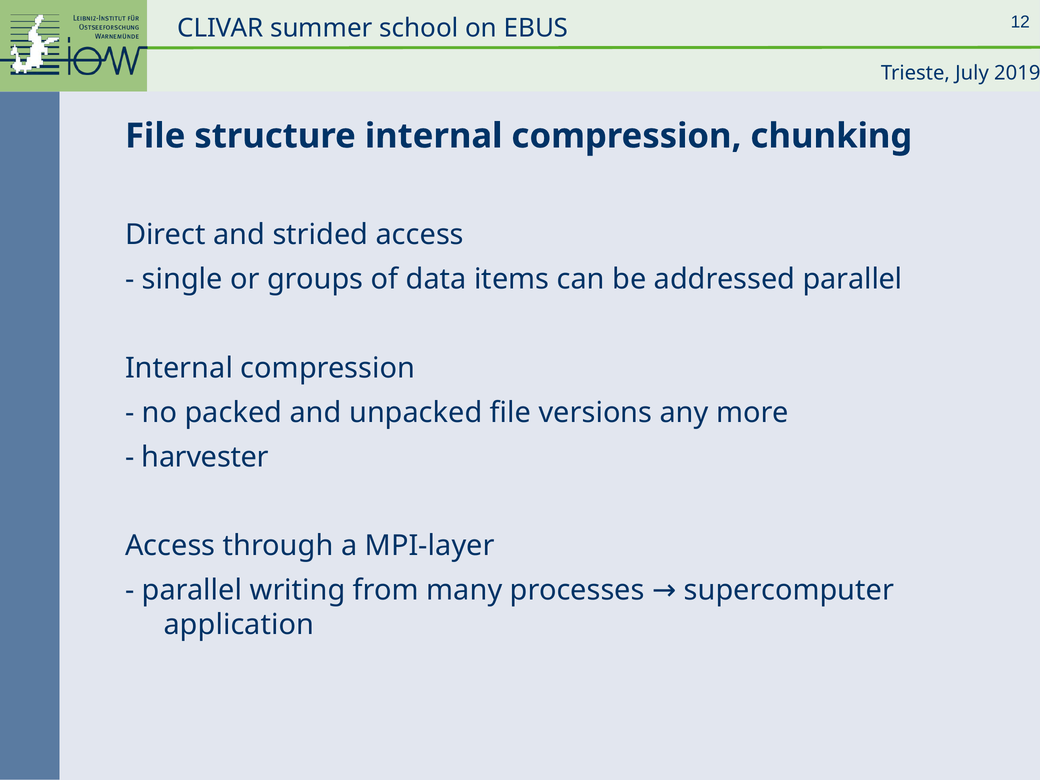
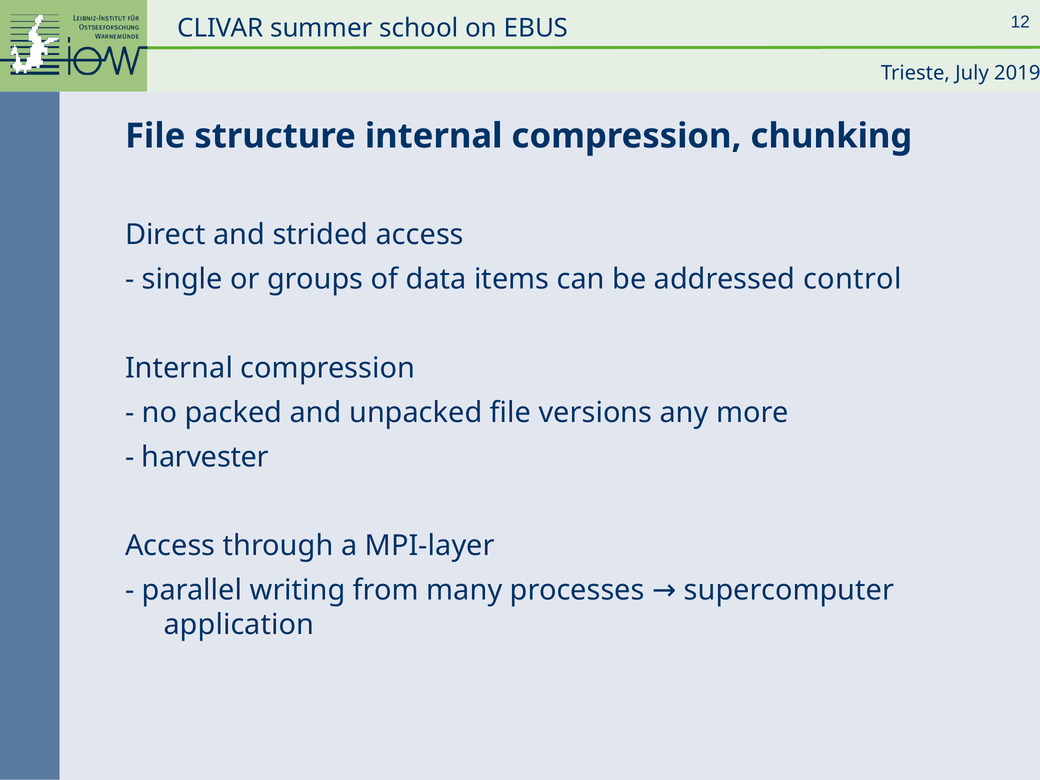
addressed parallel: parallel -> control (852, 279)
